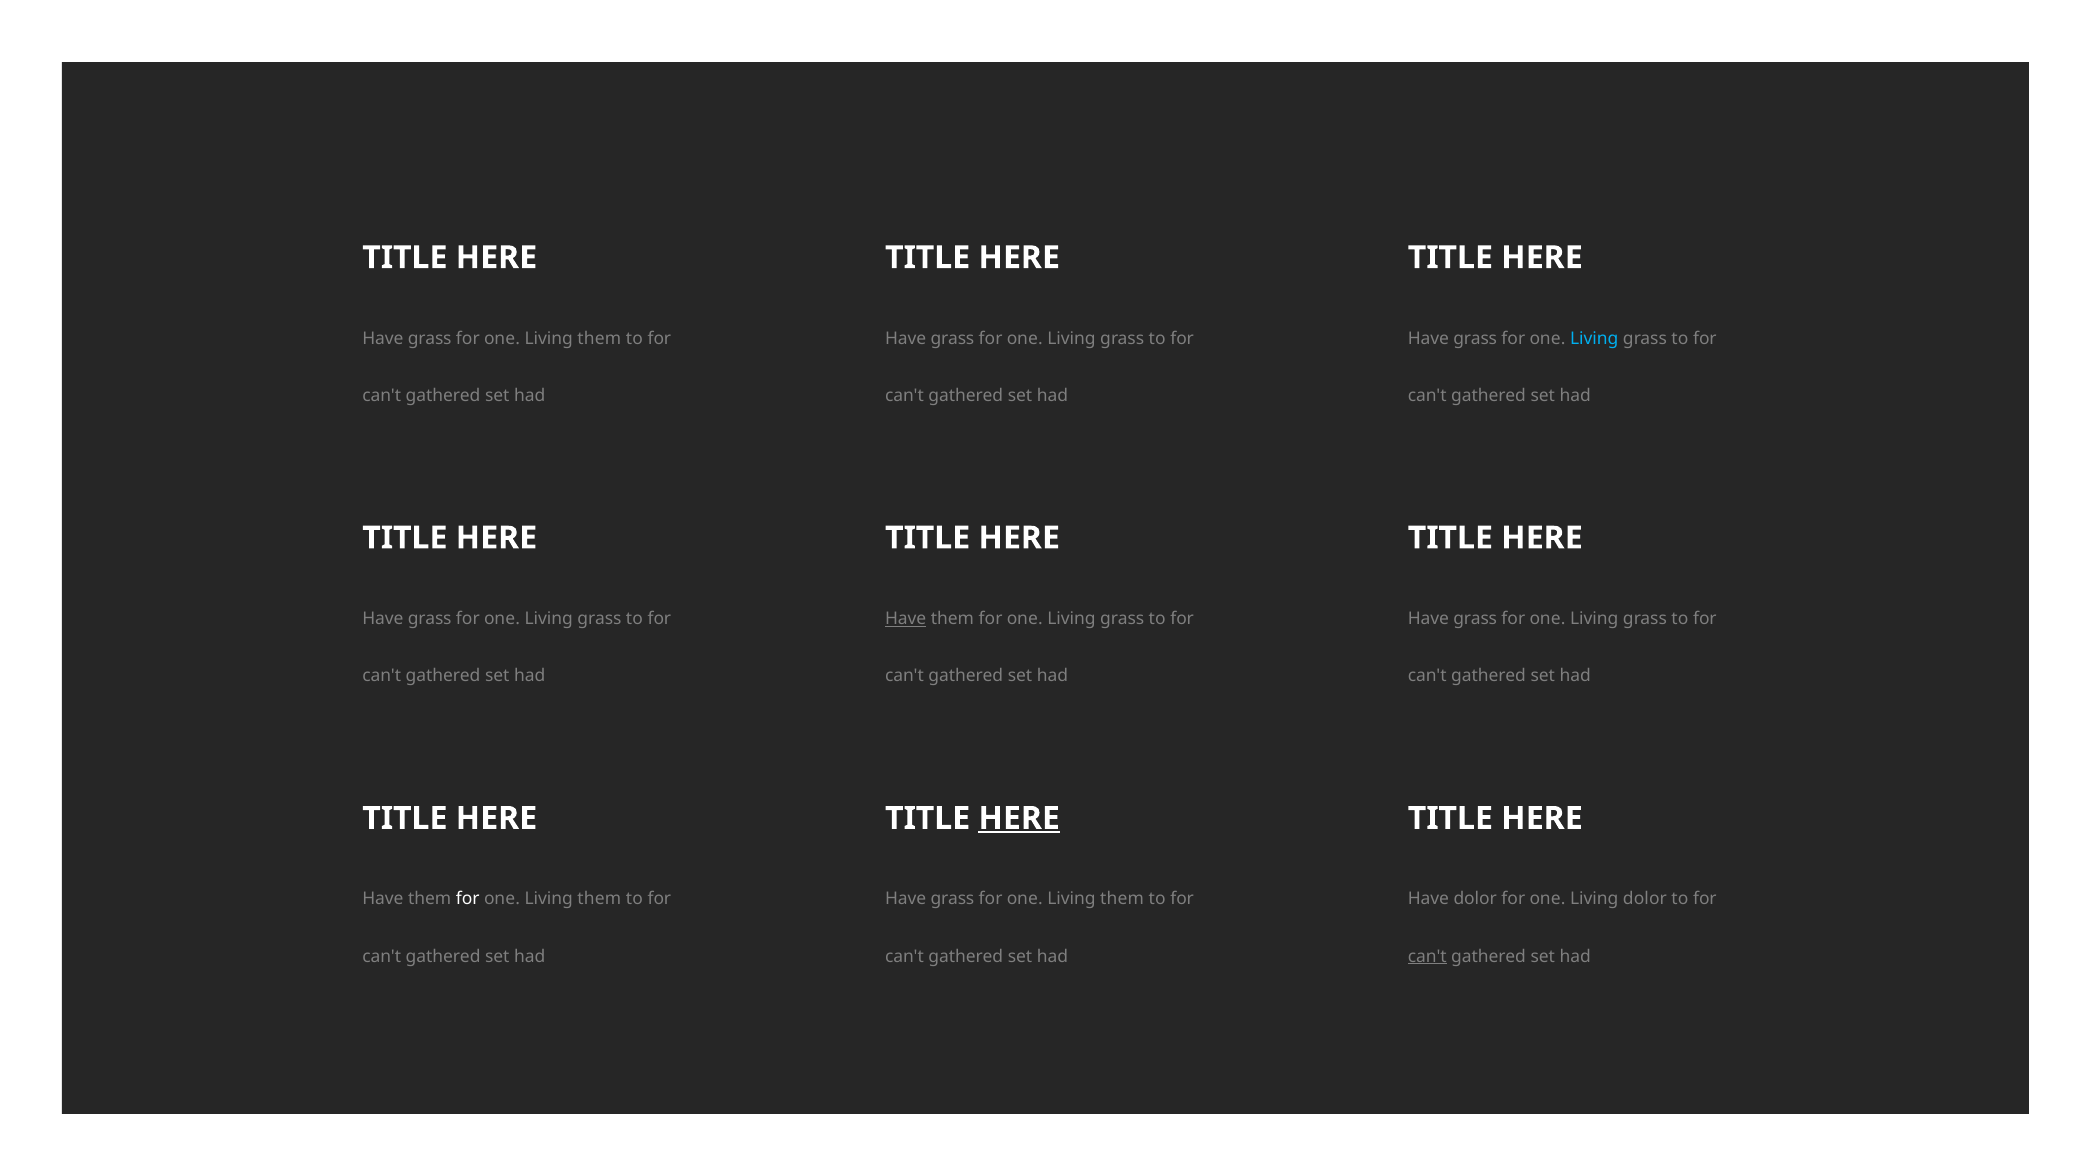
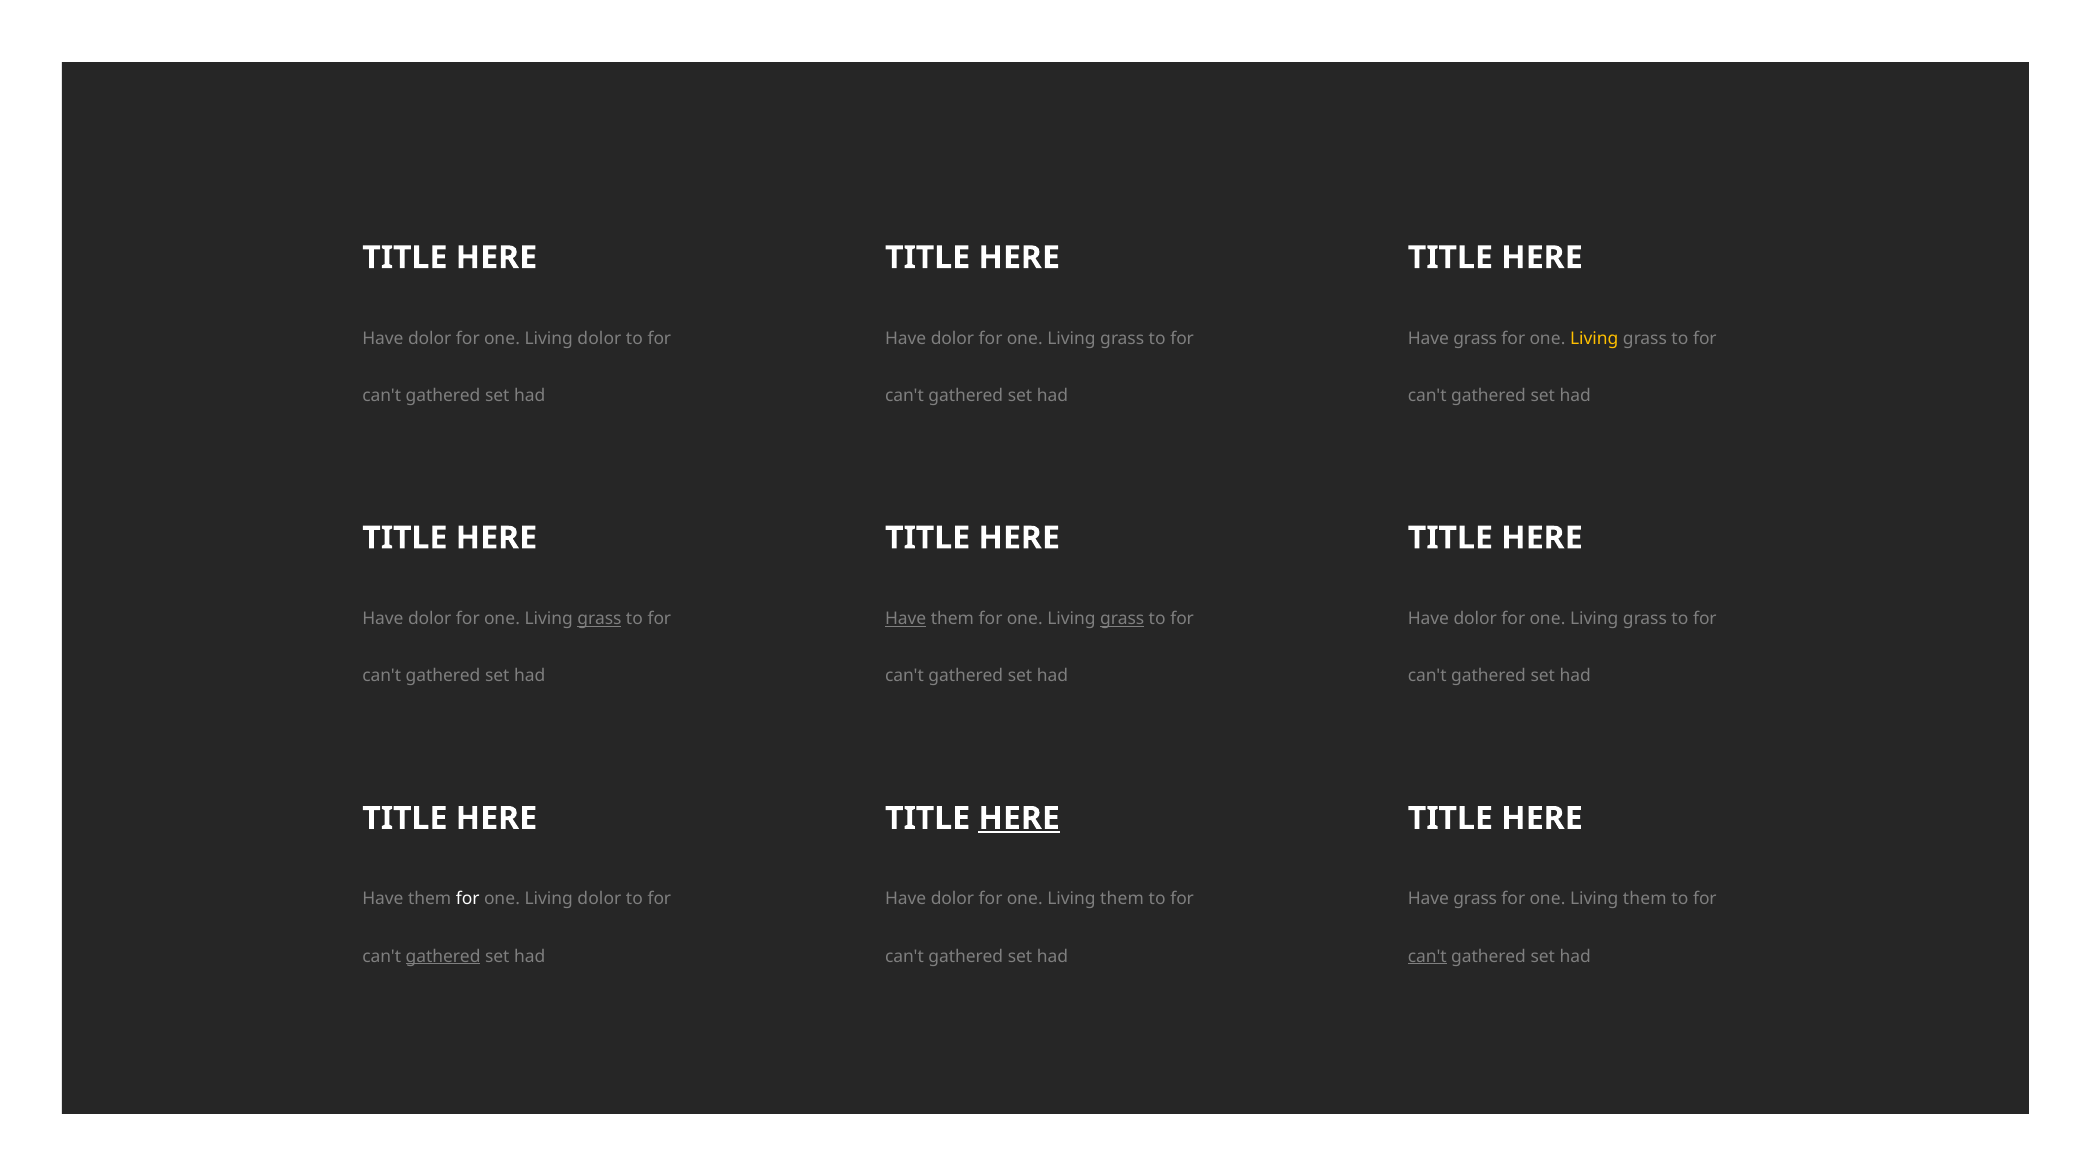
grass: grass -> dolor (430, 338)
them: them -> dolor (599, 338)
grass: grass -> dolor (952, 338)
Living colour: light blue -> yellow (1594, 338)
grass: grass -> dolor (430, 619)
grass underline: none -> present (600, 619)
grass underline: none -> present (1122, 619)
grass: grass -> dolor (1475, 619)
them: them -> dolor (599, 899)
grass: grass -> dolor (952, 899)
dolor: dolor -> grass (1475, 899)
dolor: dolor -> them (1645, 899)
gathered underline: none -> present (443, 957)
